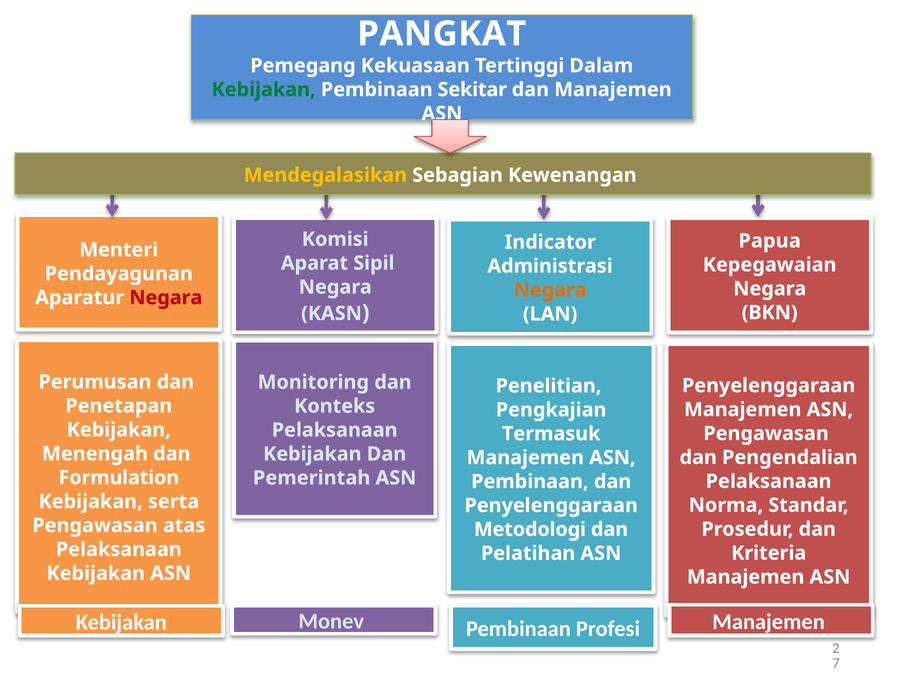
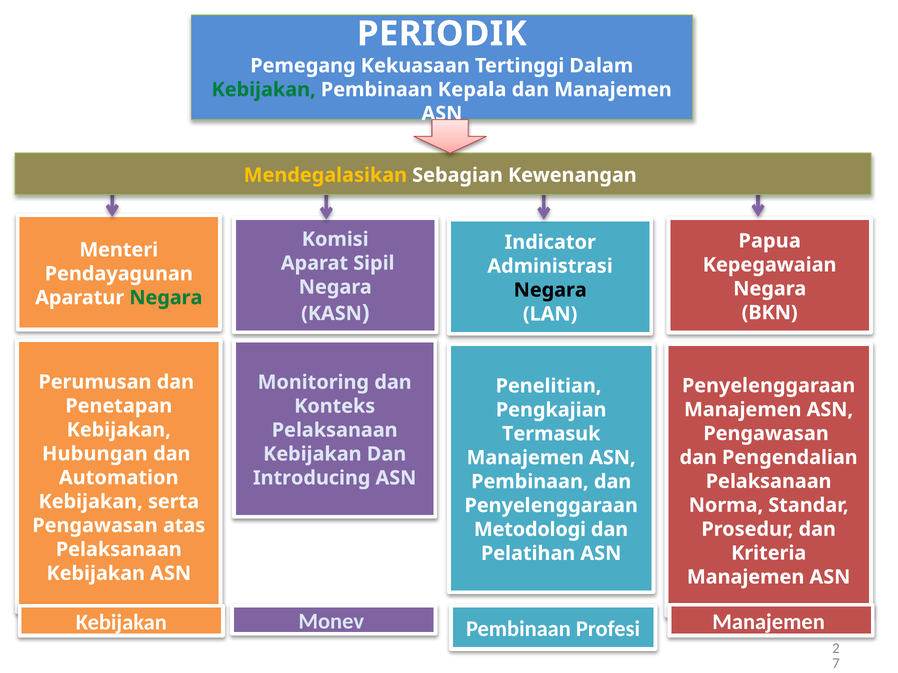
PANGKAT: PANGKAT -> PERIODIK (442, 34)
Sekitar: Sekitar -> Kepala (472, 90)
Negara colour: orange -> black (550, 290)
Negara colour: red -> green (166, 298)
Menengah: Menengah -> Hubungan (95, 454)
Formulation: Formulation -> Automation (119, 478)
Pemerintah: Pemerintah -> Introducing (312, 478)
